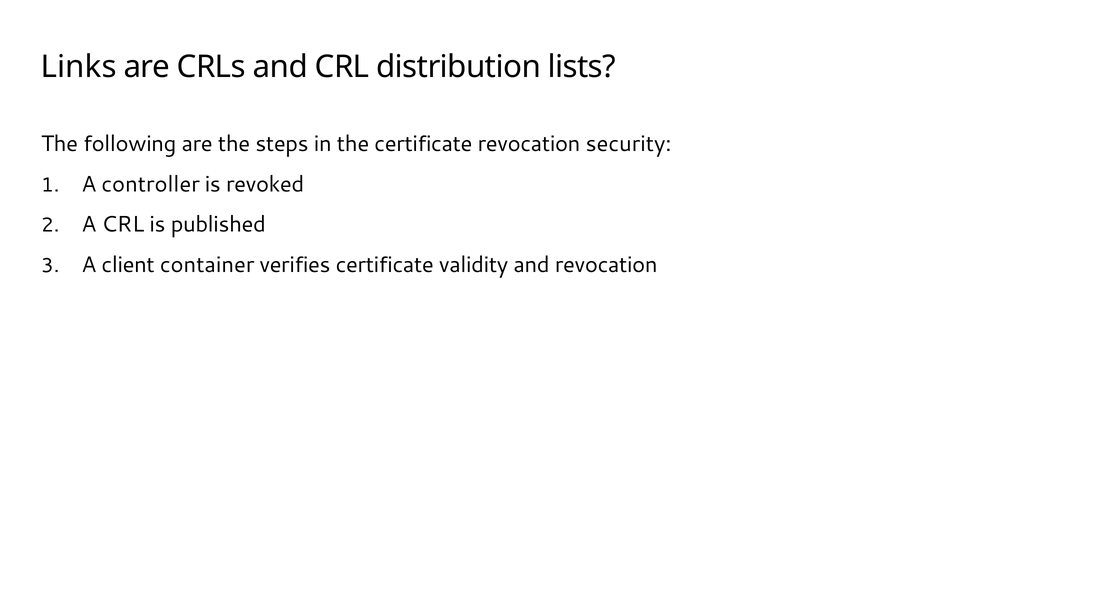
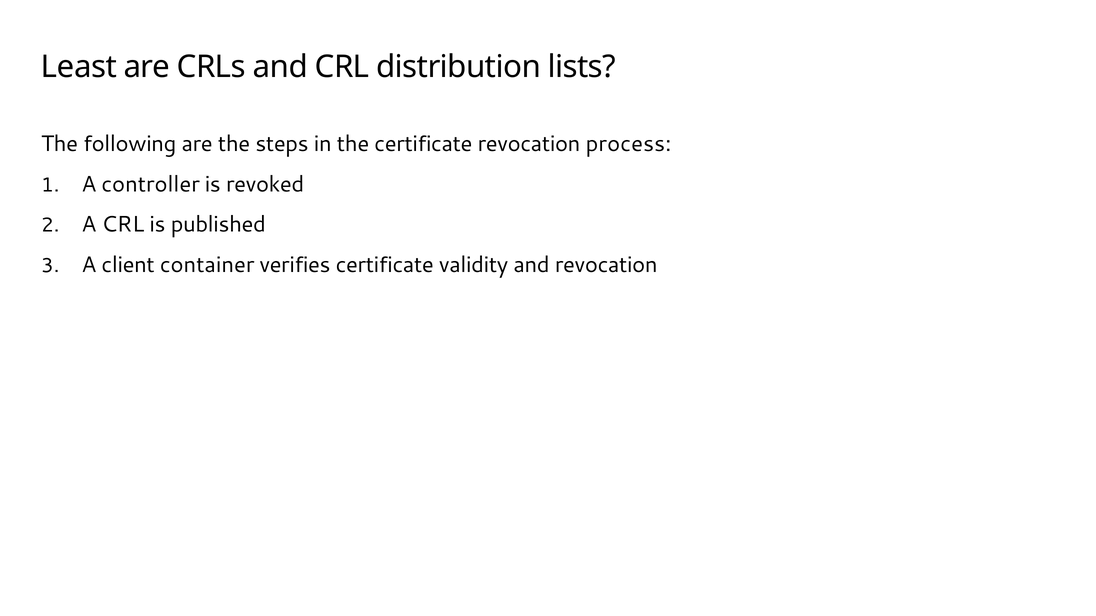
Links: Links -> Least (79, 67)
security: security -> process (628, 144)
